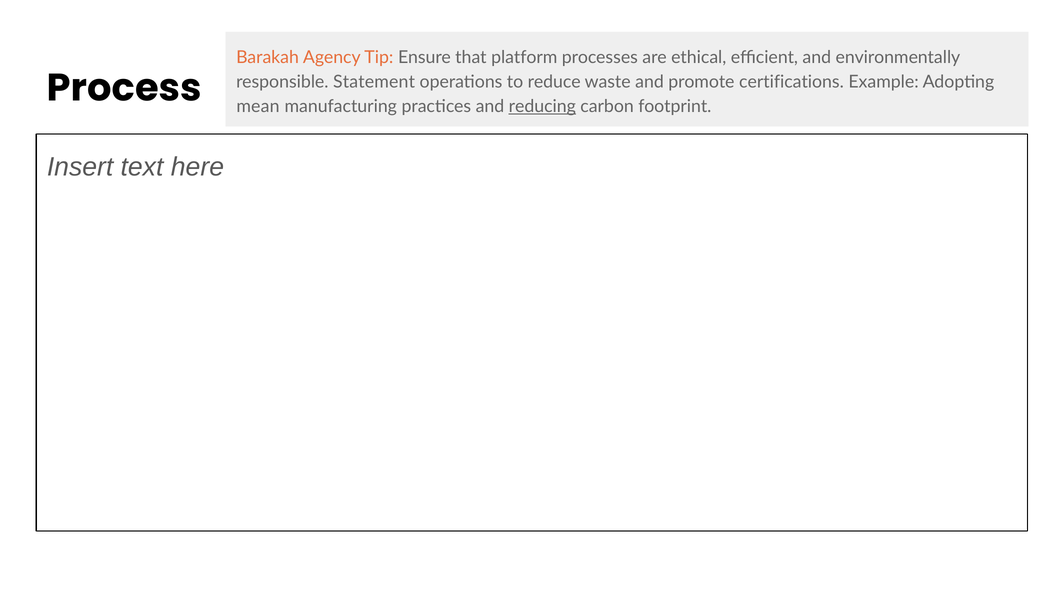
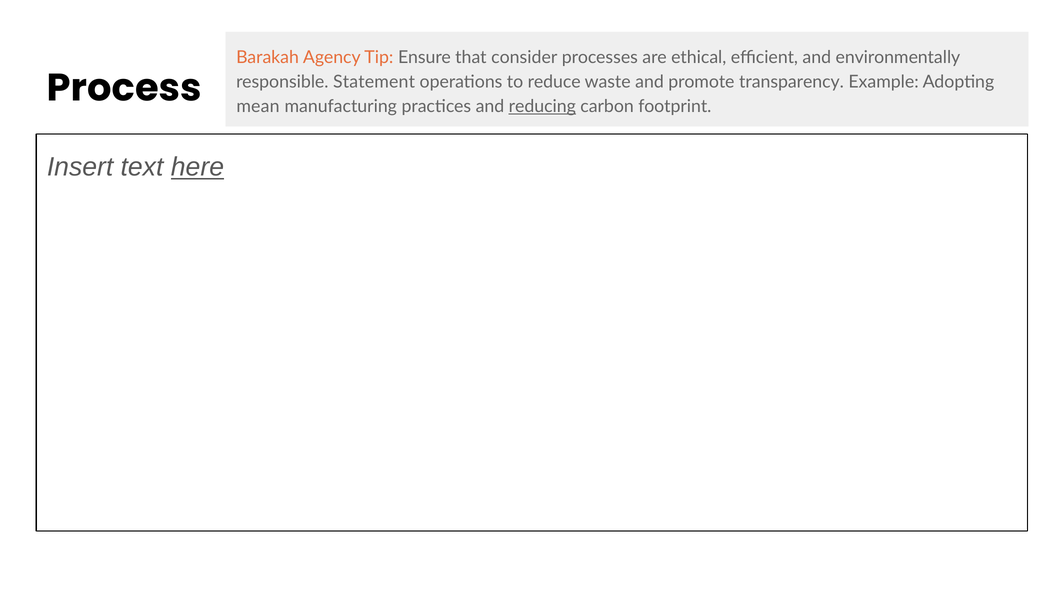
platform: platform -> consider (524, 58)
certifications: certifications -> transparency (791, 82)
here underline: none -> present (197, 167)
